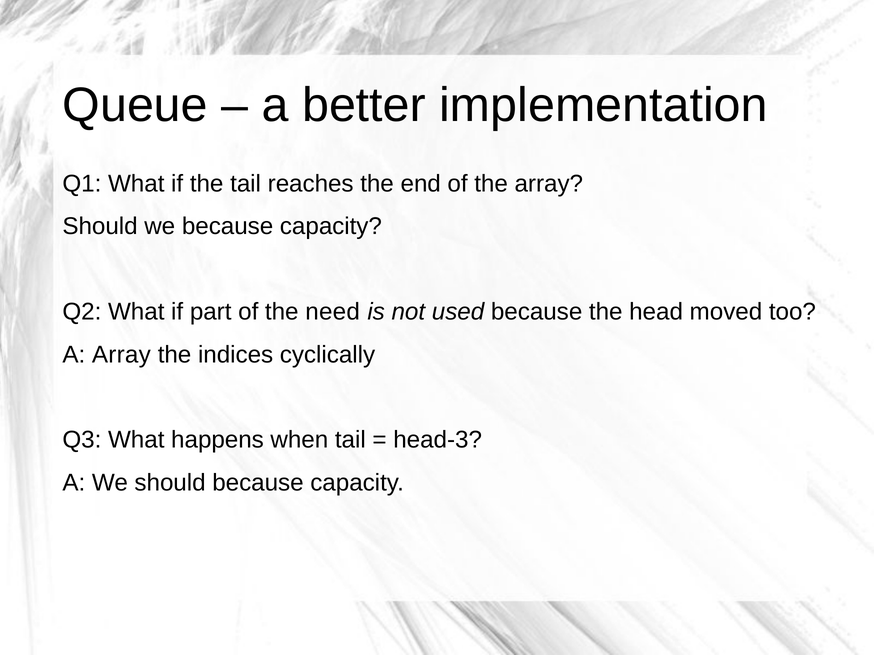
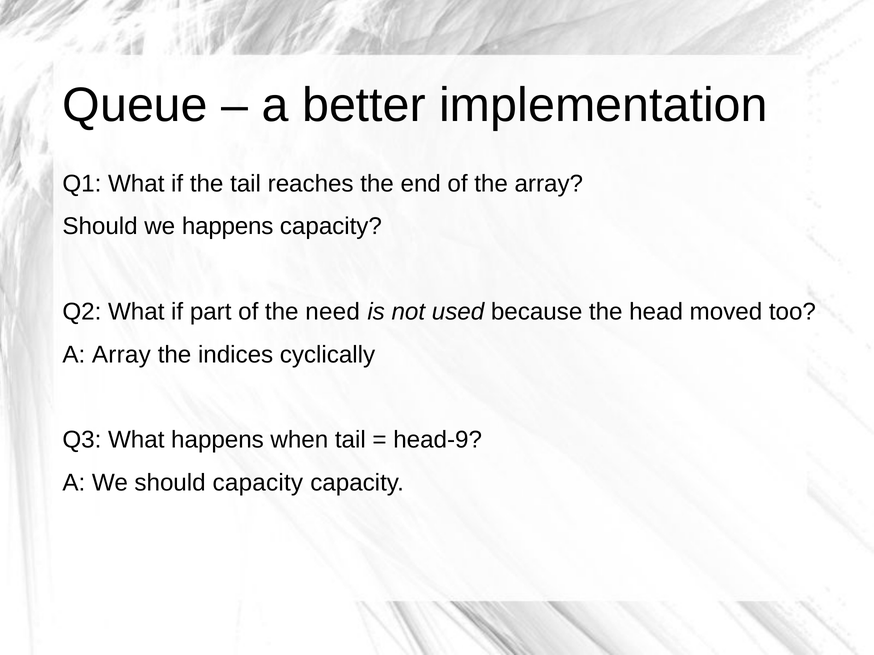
we because: because -> happens (228, 227)
head-3: head-3 -> head-9 (438, 440)
should because: because -> capacity (258, 483)
